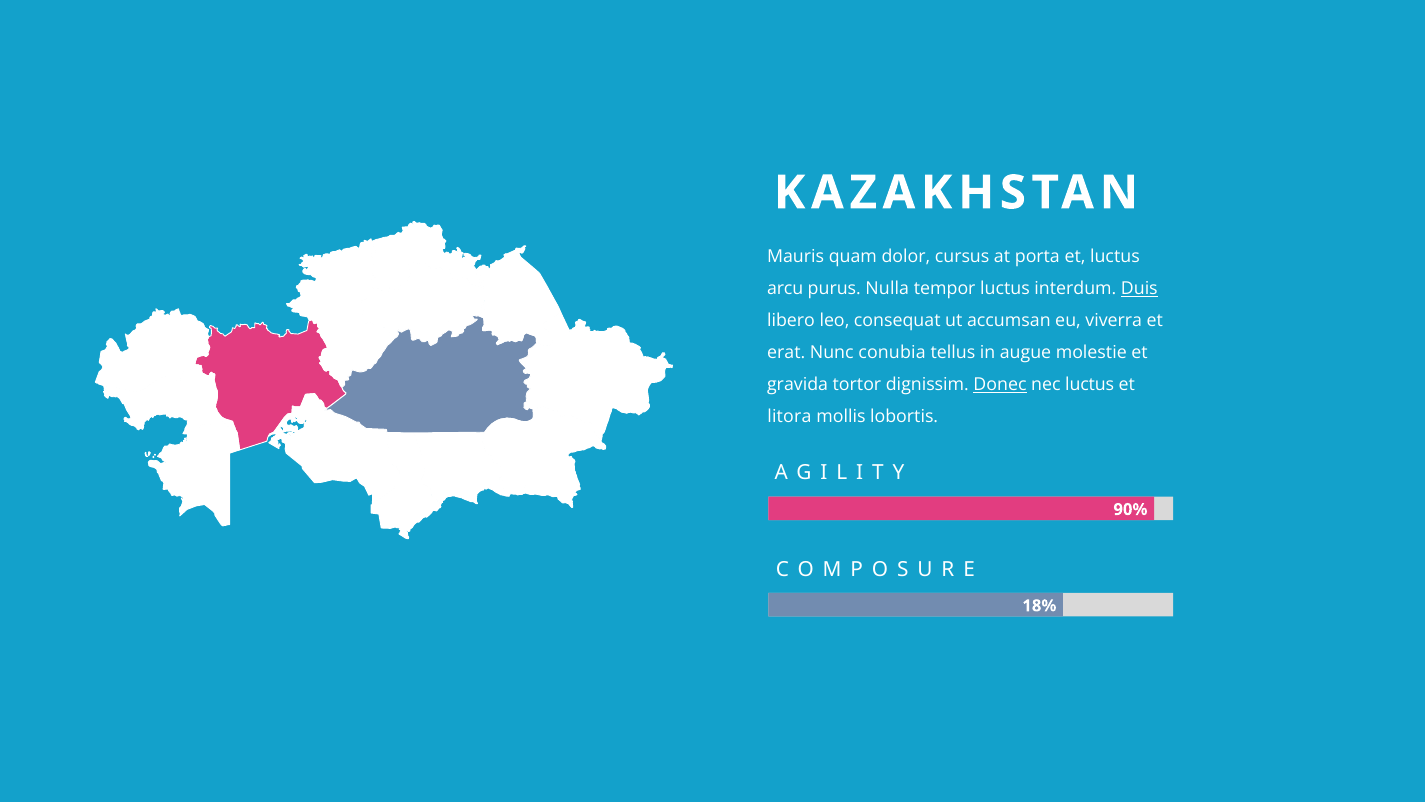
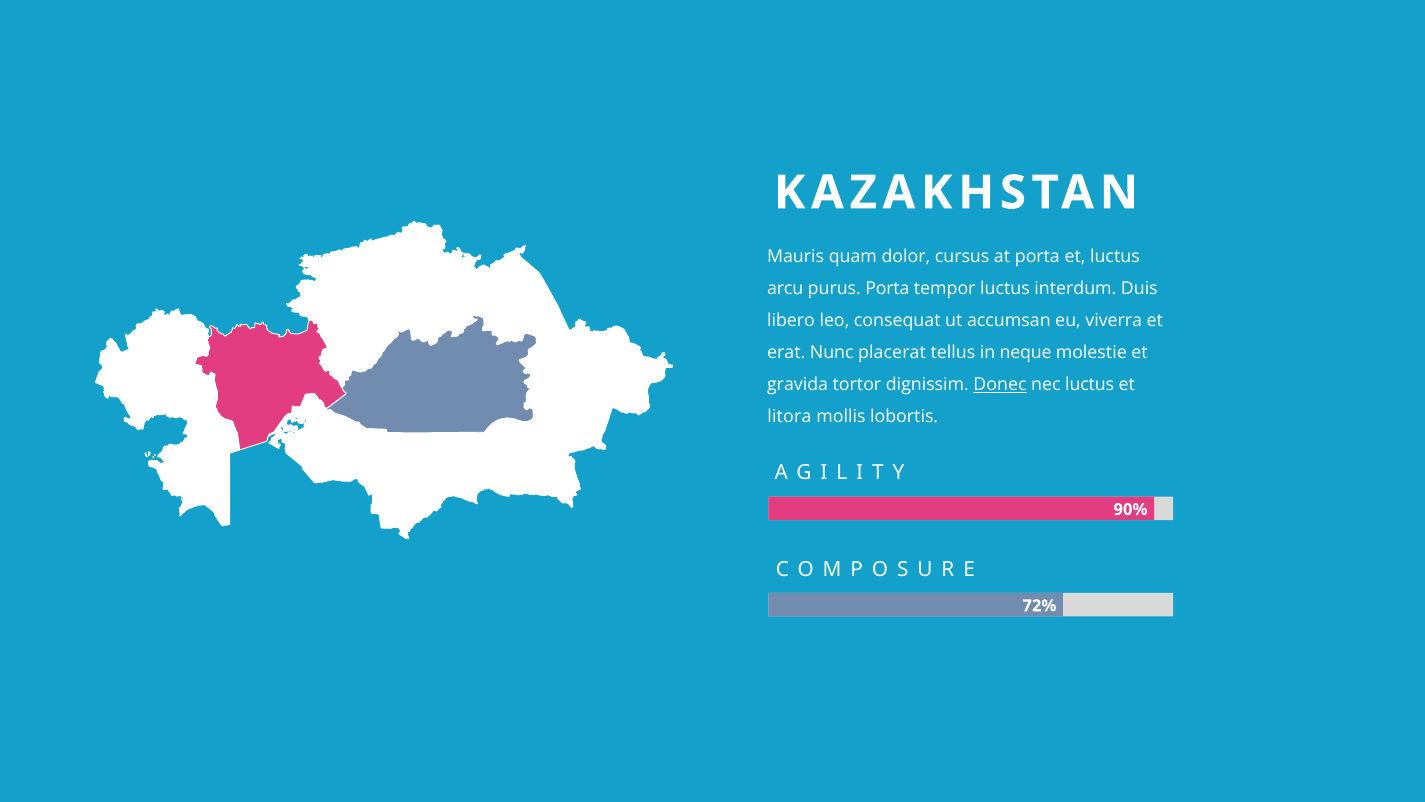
purus Nulla: Nulla -> Porta (887, 288)
Duis underline: present -> none (1139, 288)
conubia: conubia -> placerat (892, 352)
augue: augue -> neque (1026, 352)
18%: 18% -> 72% (1039, 605)
